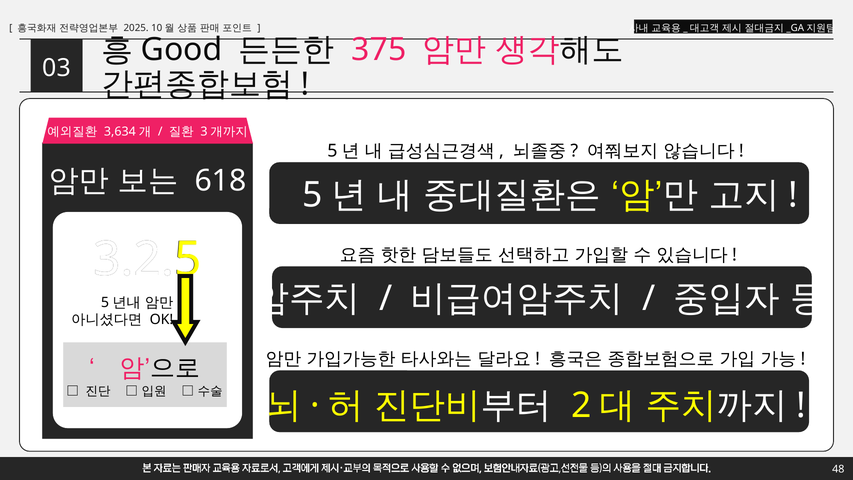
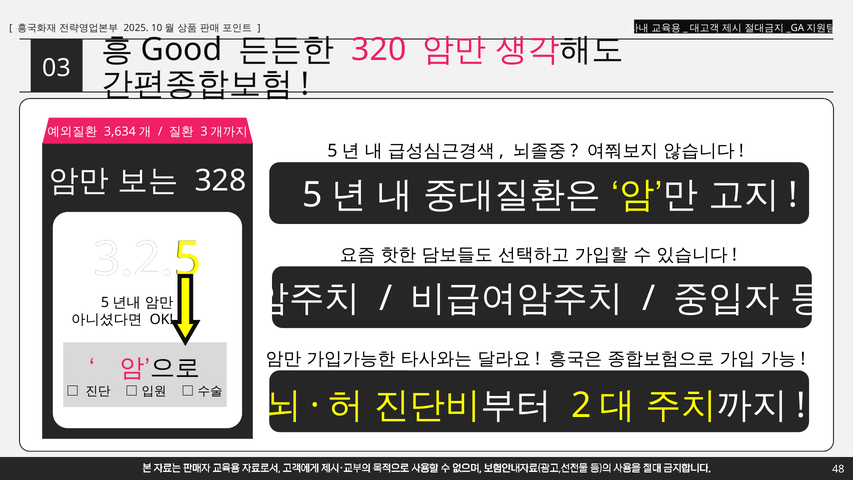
375: 375 -> 320 (379, 50)
618: 618 -> 328 (220, 180)
